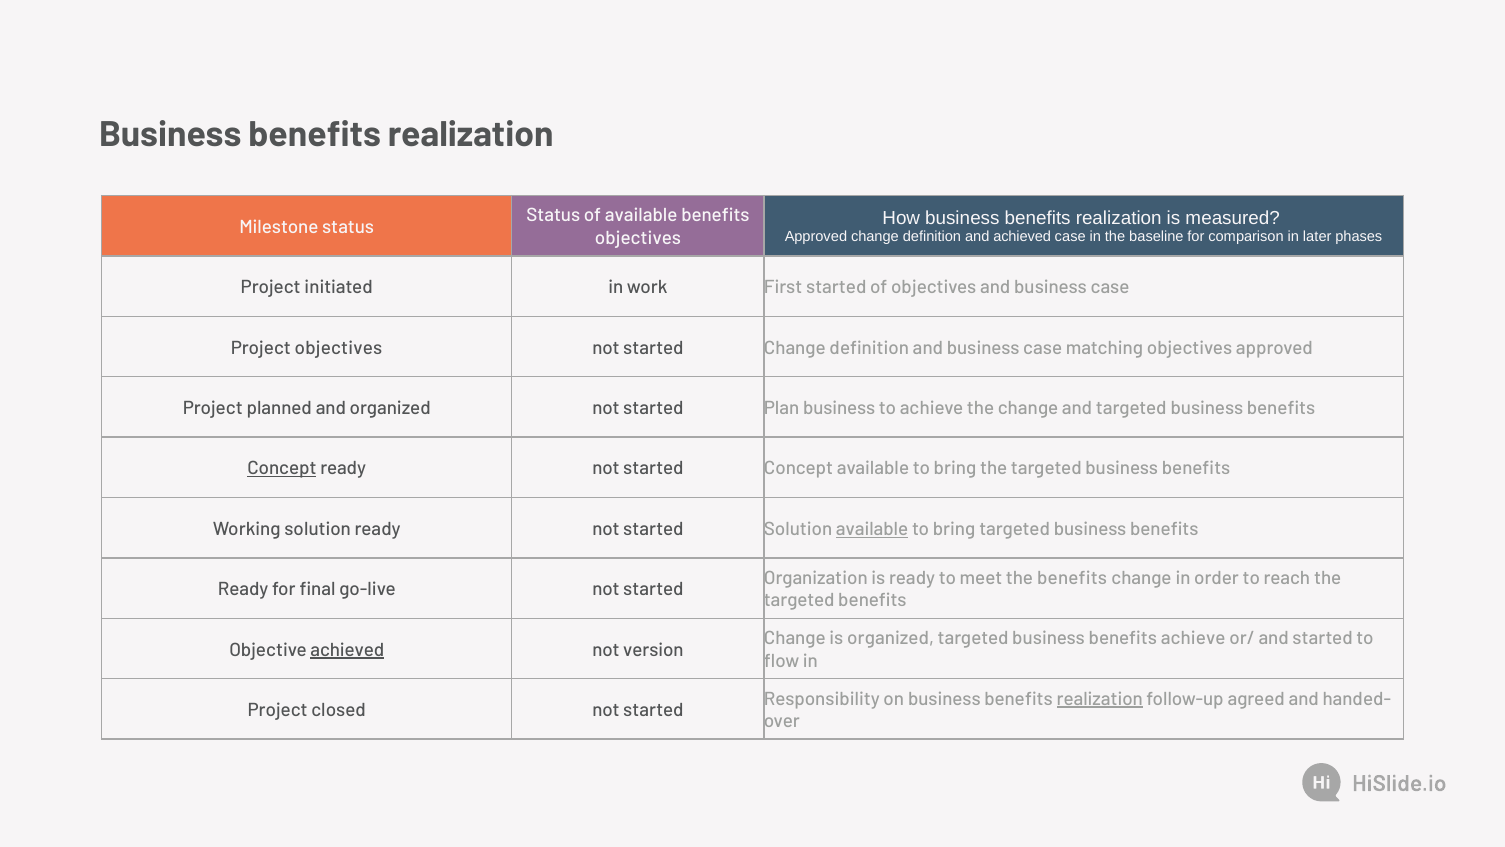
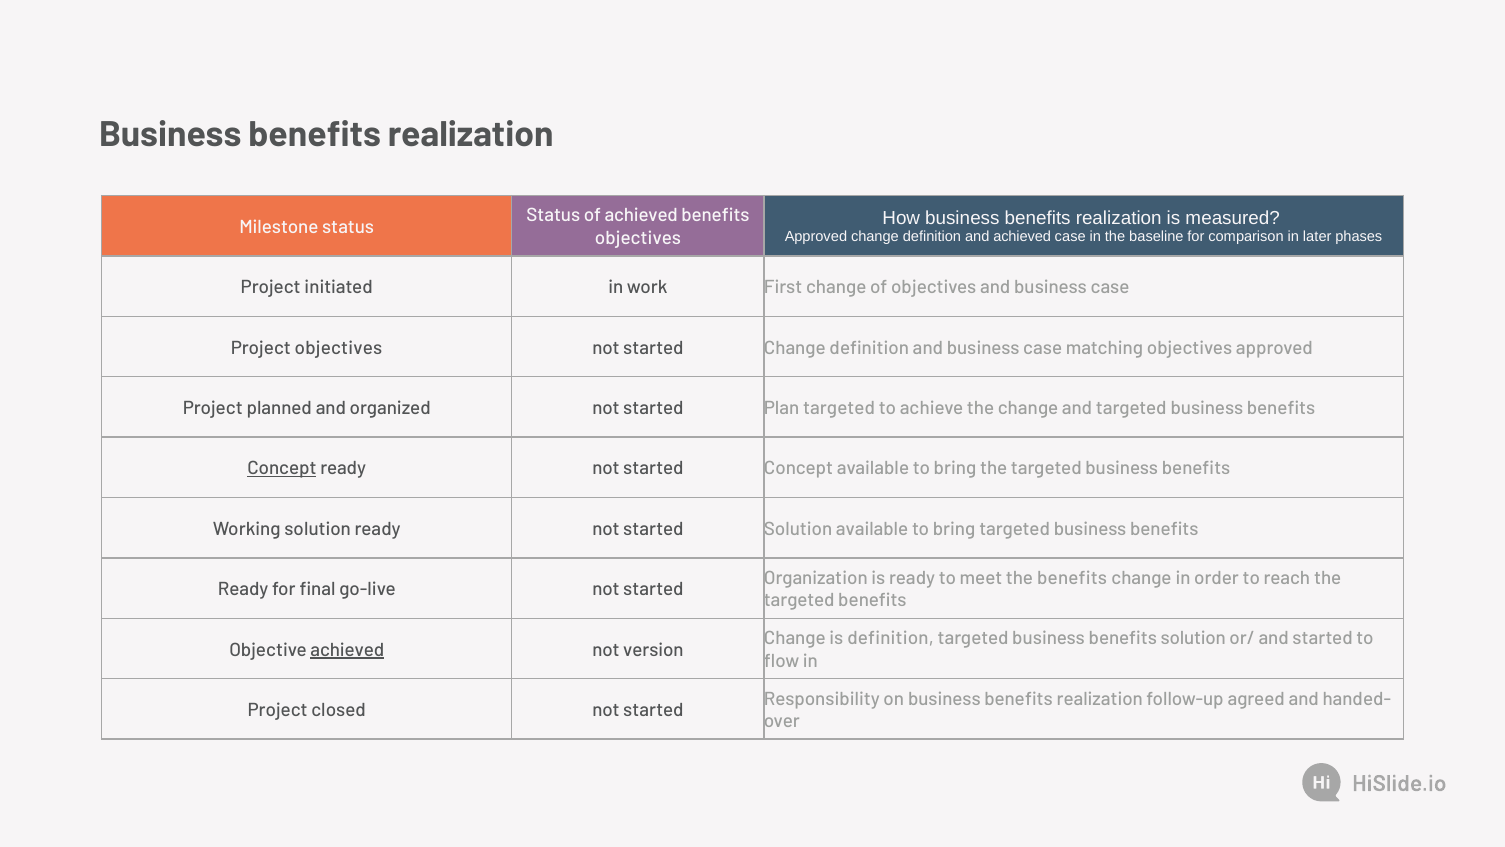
of available: available -> achieved (641, 216)
First started: started -> change (836, 287)
Plan business: business -> targeted (839, 408)
available underline: present -> none (872, 529)
is organized: organized -> definition (891, 638)
benefits achieve: achieve -> solution (1193, 638)
realization underline: present -> none (1100, 699)
